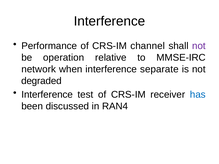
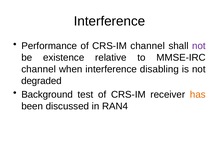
operation: operation -> existence (64, 58)
network: network -> channel (39, 69)
separate: separate -> disabling (159, 69)
Interference: Interference -> Background (47, 95)
has colour: blue -> orange (198, 95)
